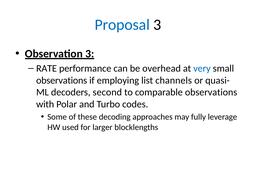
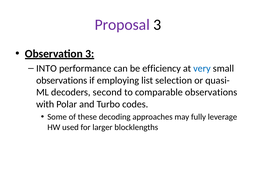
Proposal colour: blue -> purple (122, 25)
RATE: RATE -> INTO (46, 68)
overhead: overhead -> efficiency (162, 68)
channels: channels -> selection (174, 80)
